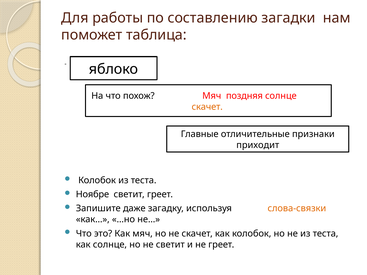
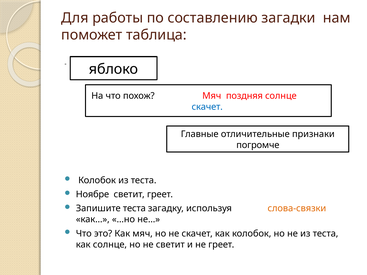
скачет colour: orange -> blue (207, 107)
приходит: приходит -> погромче (258, 145)
Запишите даже: даже -> теста (134, 209)
